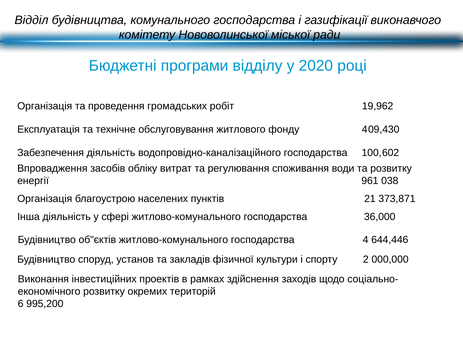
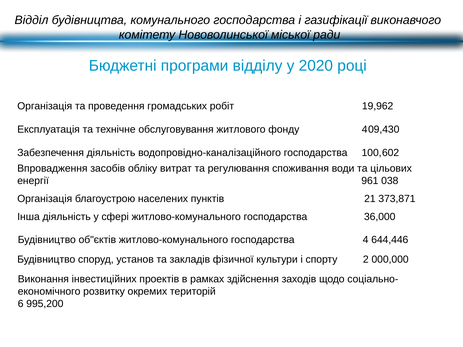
та розвитку: розвитку -> цільових (391, 169)
